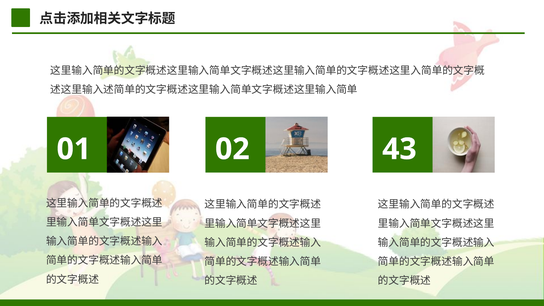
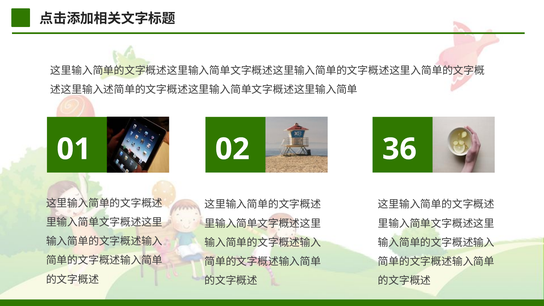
43: 43 -> 36 (399, 149)
